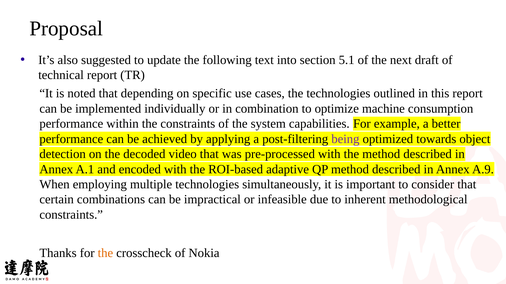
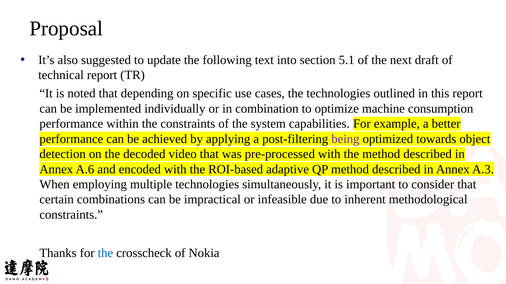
A.1: A.1 -> A.6 (85, 170)
A.9: A.9 -> A.3 (483, 170)
the colour: orange -> blue (105, 254)
